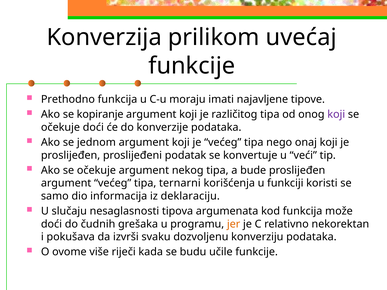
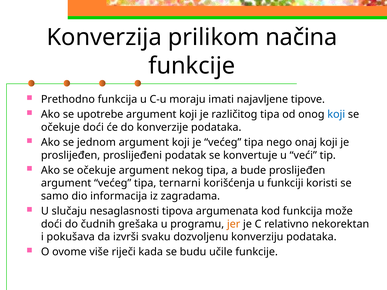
uvećaj: uvećaj -> načina (301, 37)
kopiranje: kopiranje -> upotrebe (100, 115)
koji colour: purple -> blue (336, 115)
deklaraciju: deklaraciju -> zagradama (190, 196)
